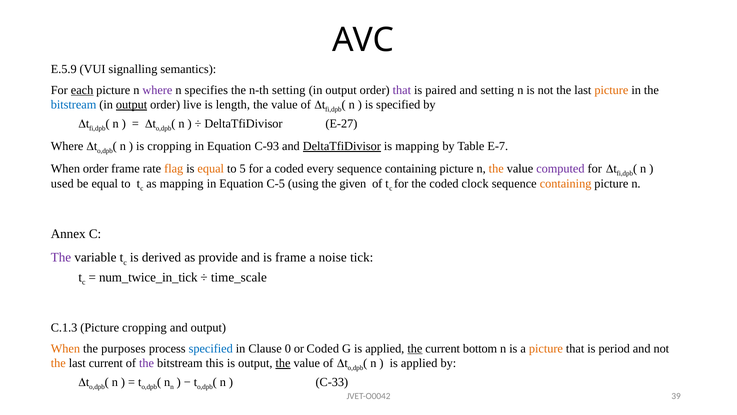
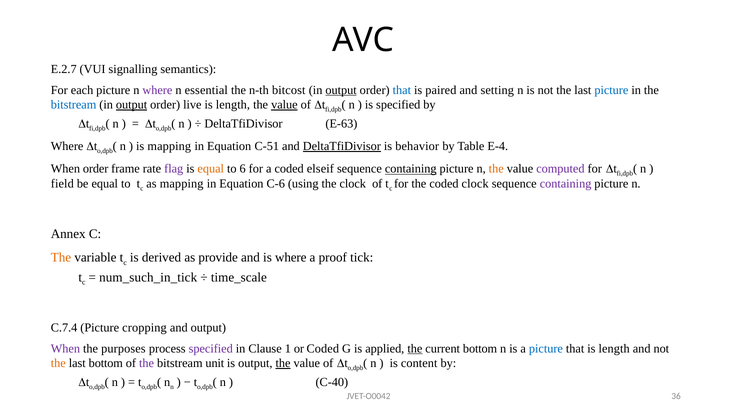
E.5.9: E.5.9 -> E.2.7 (64, 69)
each underline: present -> none (82, 90)
specifies: specifies -> essential (206, 90)
n-th setting: setting -> bitcost (289, 90)
output underline: none -> present (341, 90)
that colour: purple -> blue (402, 90)
picture colour: orange -> blue (611, 90)
value underline: none -> present (284, 105)
E-27: E-27 -> E-63 (341, 123)
is cropping: cropping -> mapping (169, 146)
C-93: C-93 -> C-51 (267, 146)
is mapping: mapping -> behavior (417, 146)
E-7: E-7 -> E-4 (498, 146)
flag colour: orange -> purple (174, 169)
5: 5 -> 6 (243, 169)
every: every -> elseif (320, 169)
containing underline: none -> present (411, 169)
used: used -> field (62, 184)
C-5: C-5 -> C-6 (276, 184)
the given: given -> clock (353, 184)
containing colour: orange -> purple (566, 184)
The colour: purple -> orange (61, 257)
is frame: frame -> where (291, 257)
noise: noise -> proof (333, 257)
num_twice_in_tick: num_twice_in_tick -> num_such_in_tick (148, 277)
C.1.3: C.1.3 -> C.7.4 (64, 327)
When colour: orange -> purple (65, 348)
specified colour: blue -> purple (211, 348)
0: 0 -> 1 (288, 348)
picture colour: orange -> blue (546, 348)
that is period: period -> length (614, 348)
last current: current -> bottom (106, 363)
this: this -> unit (215, 363)
applied: applied -> content (419, 363)
C-33: C-33 -> C-40 (332, 382)
39: 39 -> 36 (676, 396)
